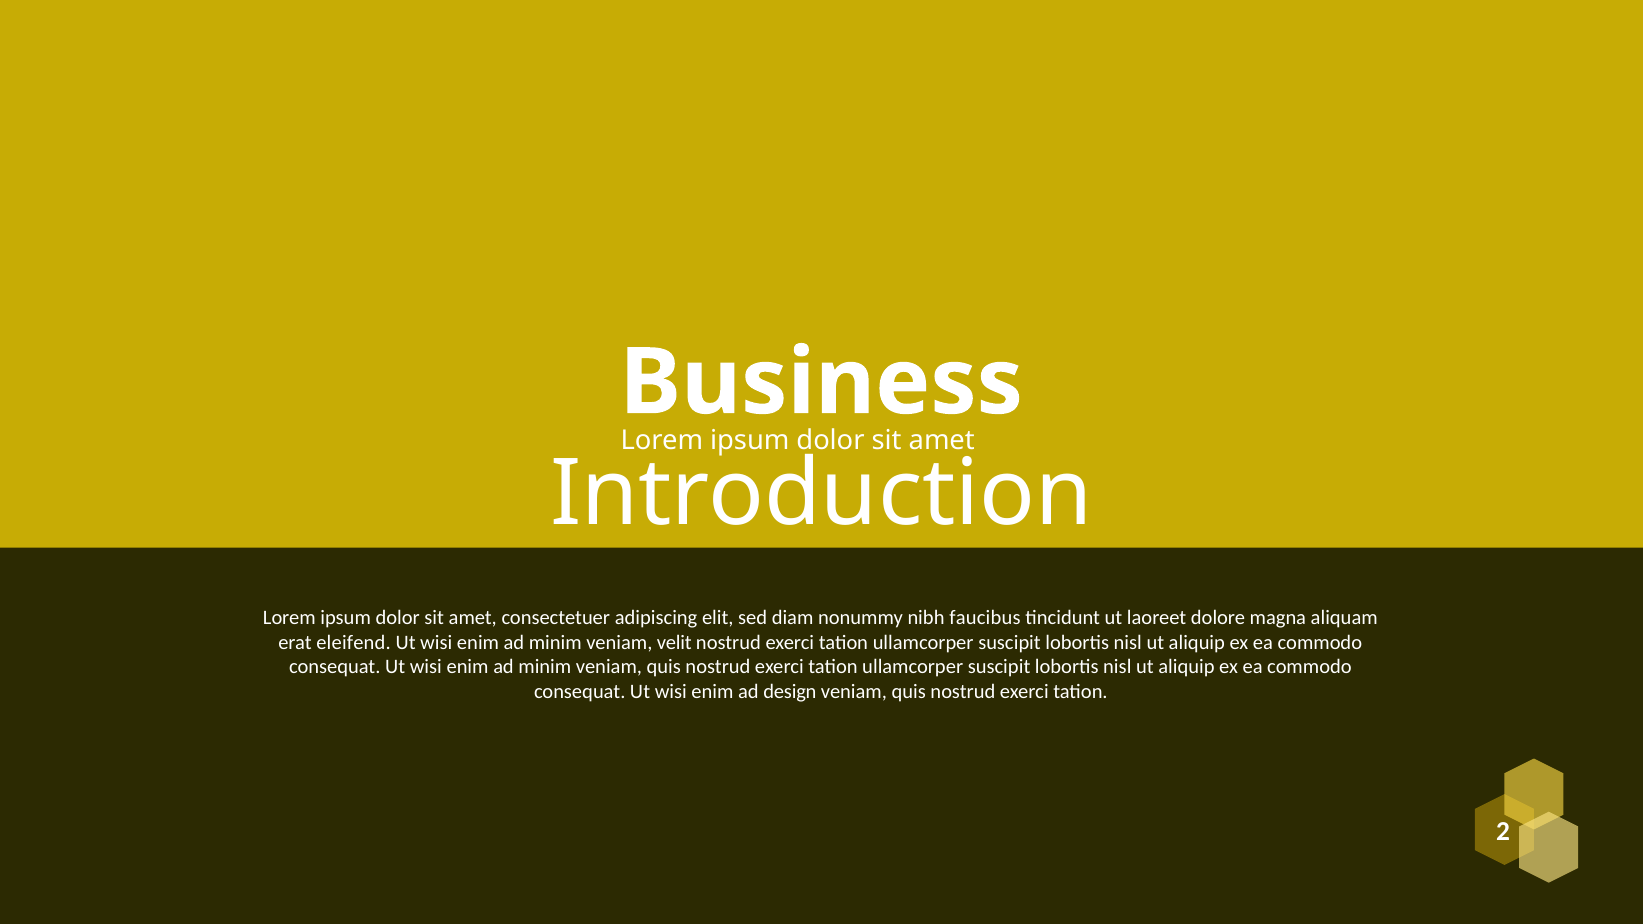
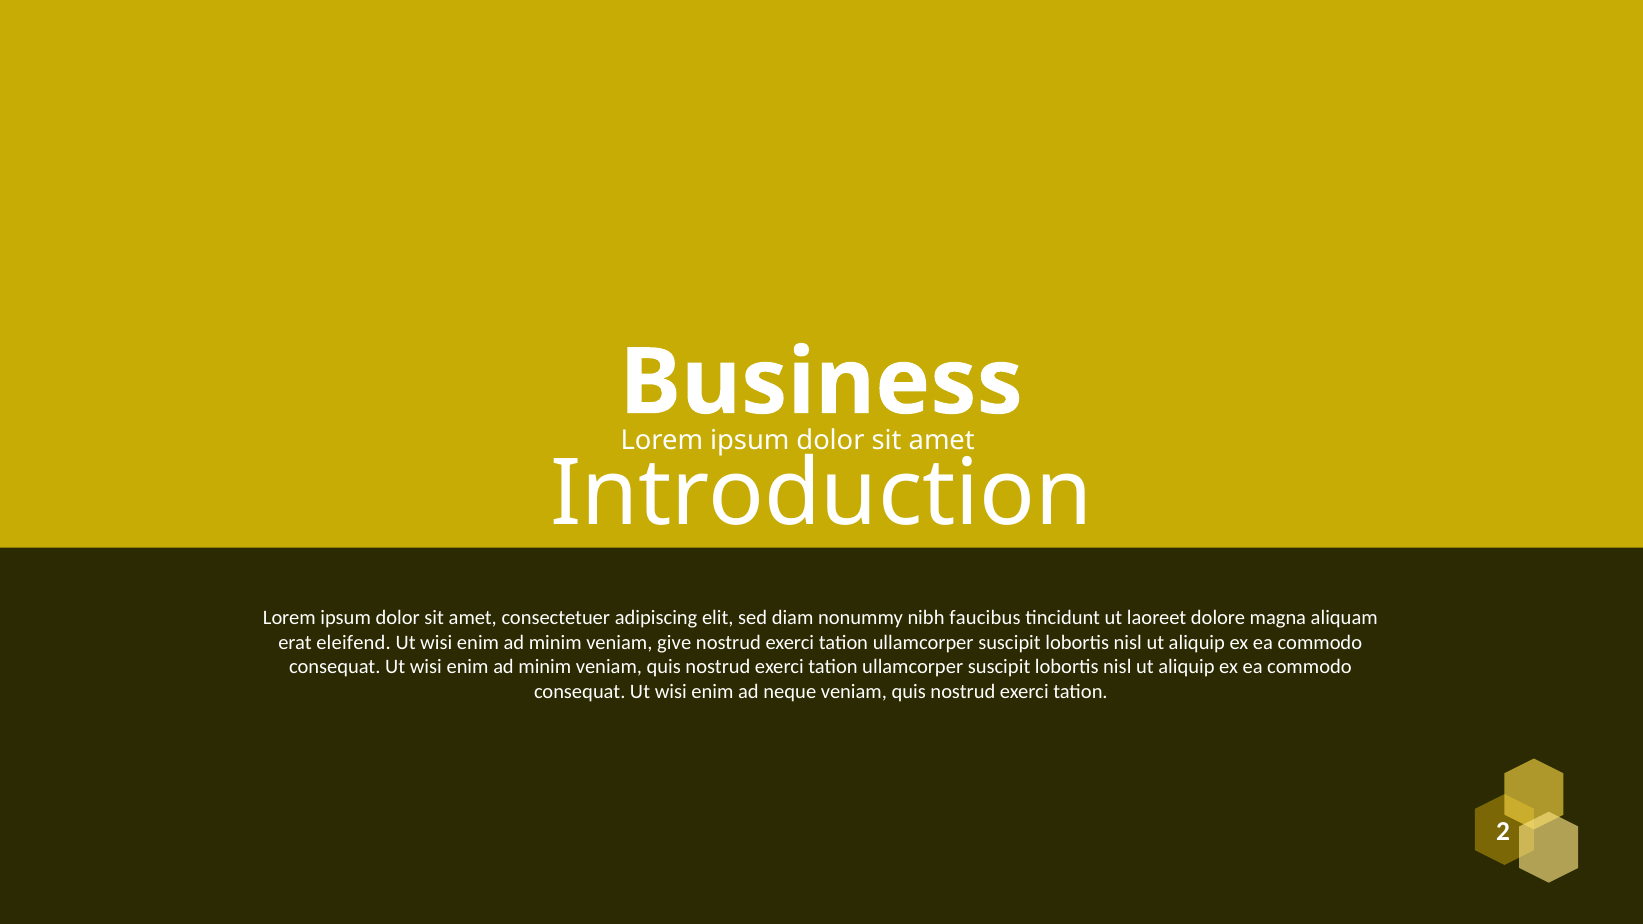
velit: velit -> give (674, 642)
design: design -> neque (790, 692)
